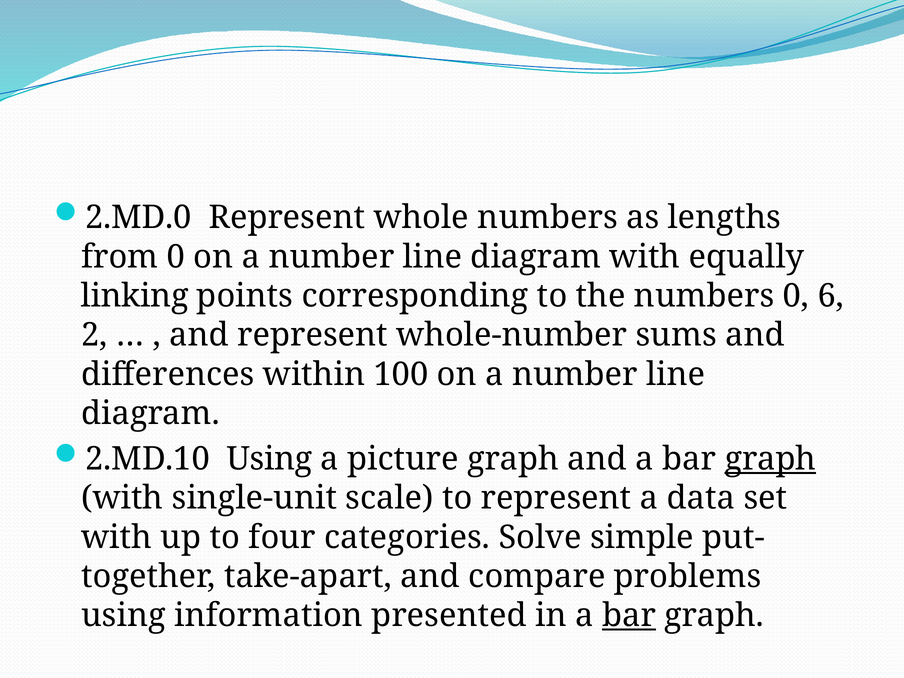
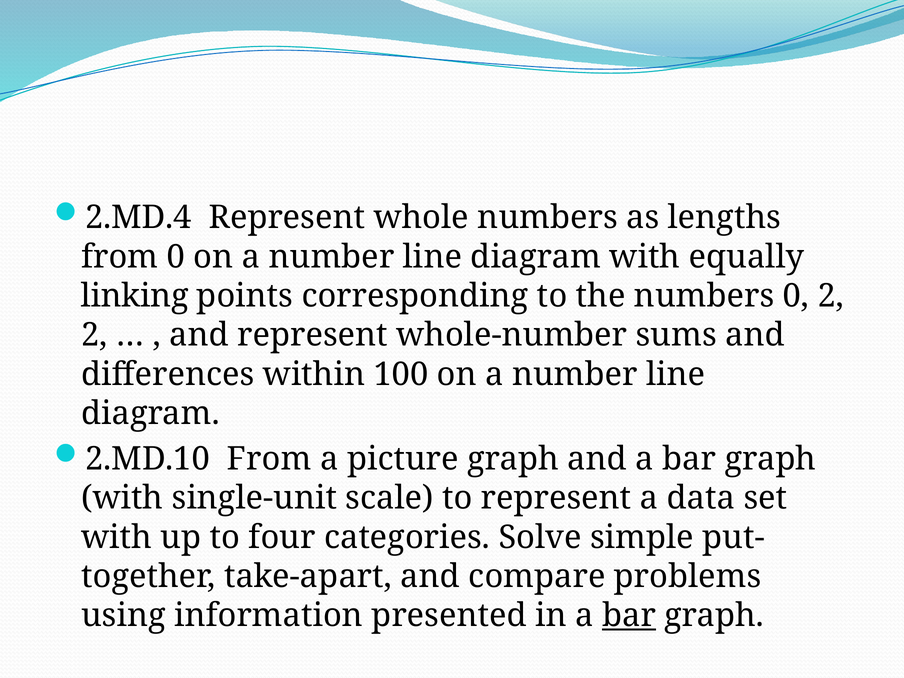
2.MD.0: 2.MD.0 -> 2.MD.4 (138, 218)
0 6: 6 -> 2 (831, 296)
2.MD.10 Using: Using -> From (269, 459)
graph underline: present -> none (770, 459)
